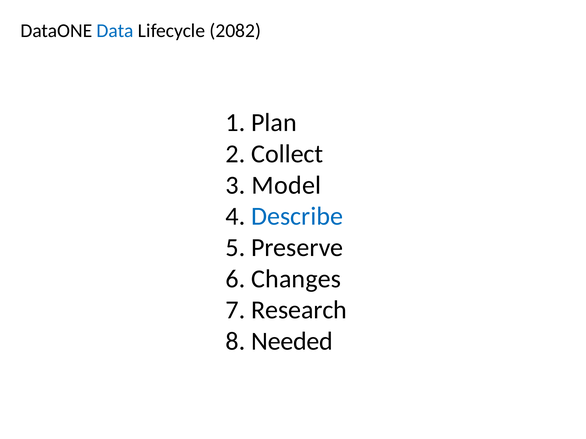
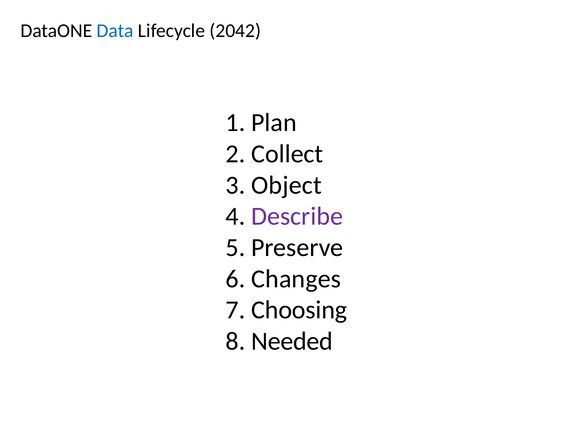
2082: 2082 -> 2042 (235, 31)
Model: Model -> Object (286, 185)
Describe colour: blue -> purple (297, 217)
Research: Research -> Choosing (299, 310)
